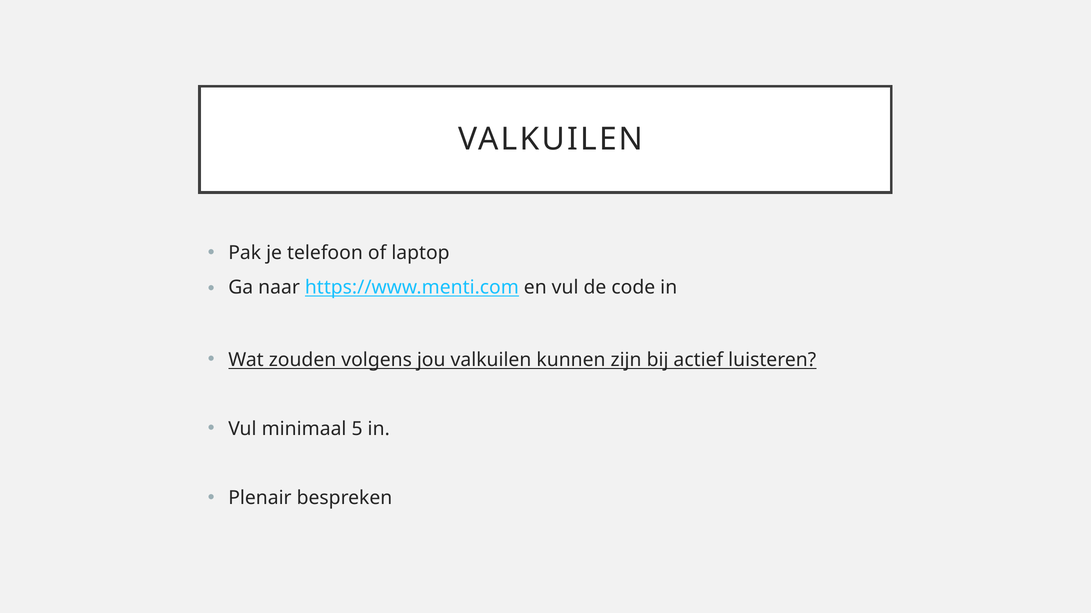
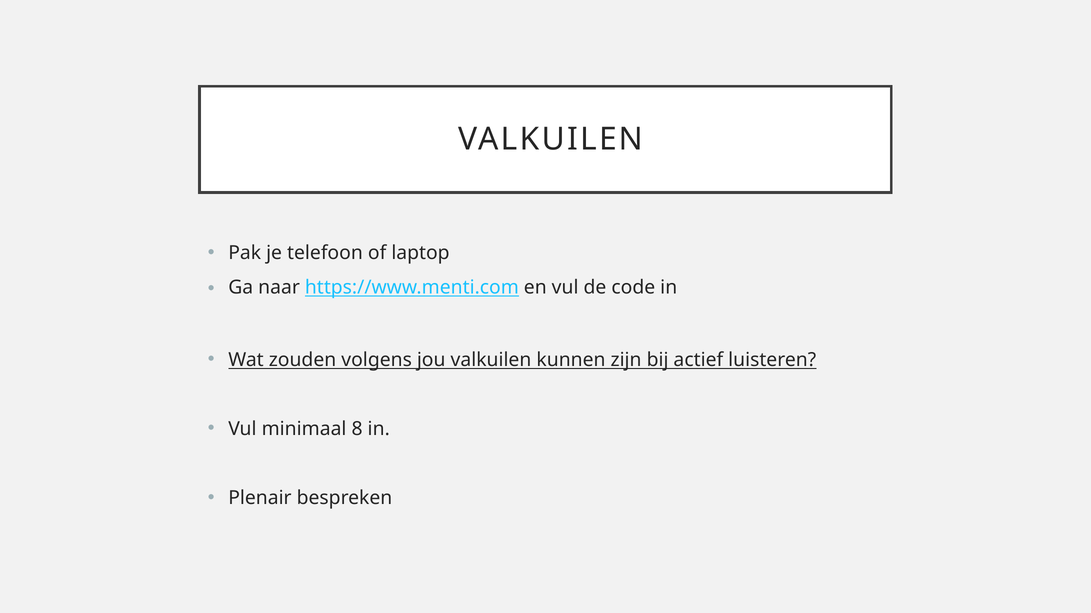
5: 5 -> 8 (357, 429)
